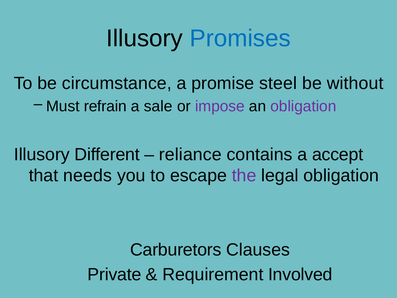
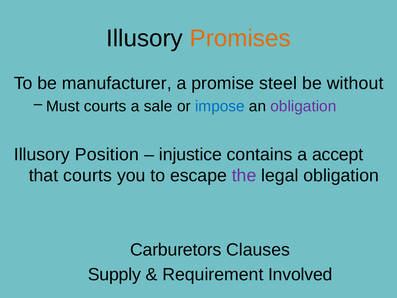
Promises colour: blue -> orange (240, 38)
circumstance: circumstance -> manufacturer (117, 83)
Must refrain: refrain -> courts (105, 106)
impose colour: purple -> blue (220, 106)
Different: Different -> Position (107, 154)
reliance: reliance -> injustice (190, 154)
that needs: needs -> courts (88, 176)
Private: Private -> Supply (114, 274)
